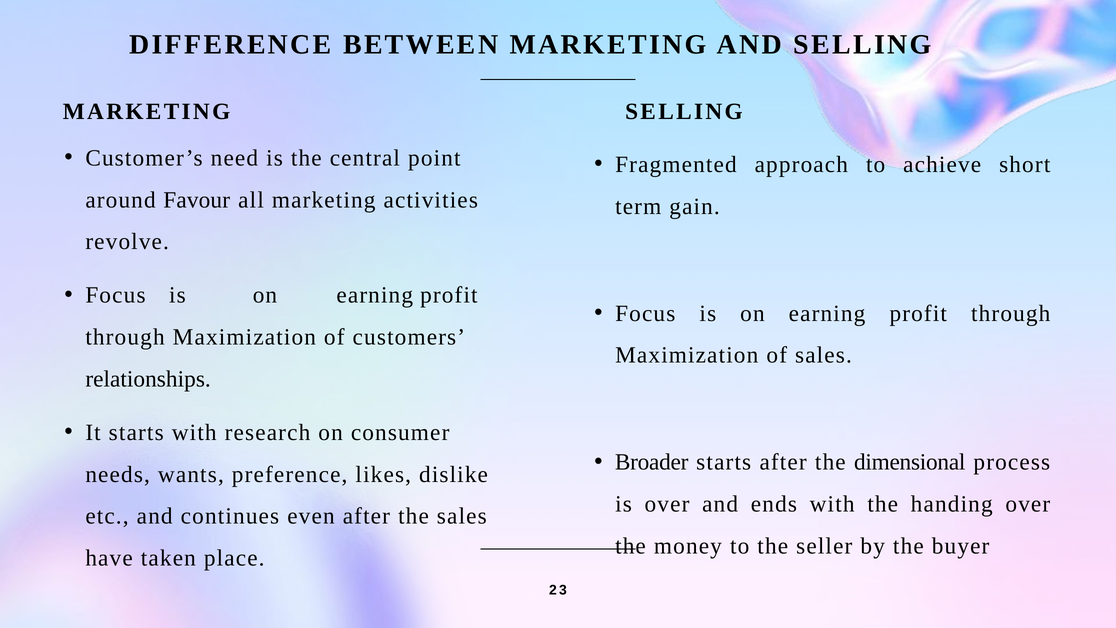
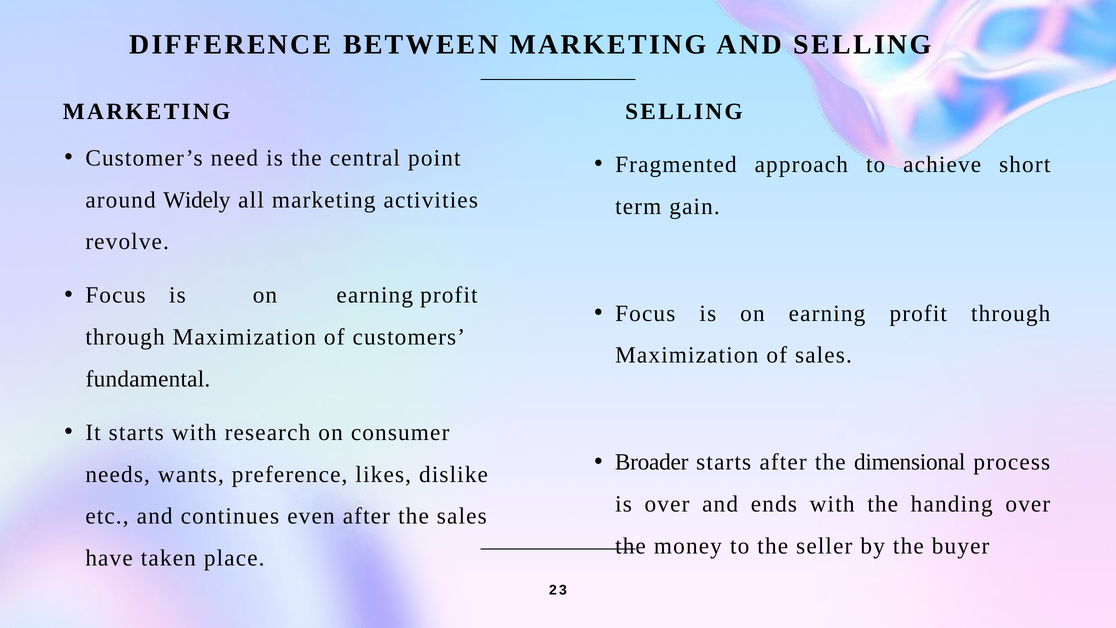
Favour: Favour -> Widely (197, 200)
relationships: relationships -> fundamental (148, 379)
